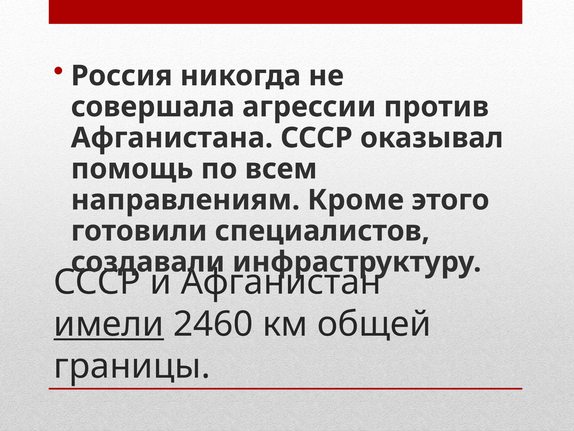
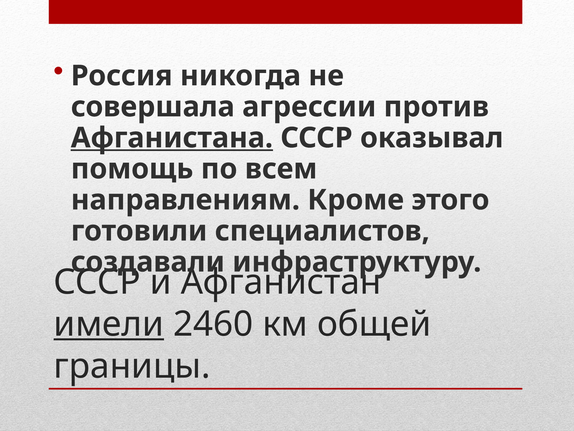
Афганистана underline: none -> present (172, 138)
